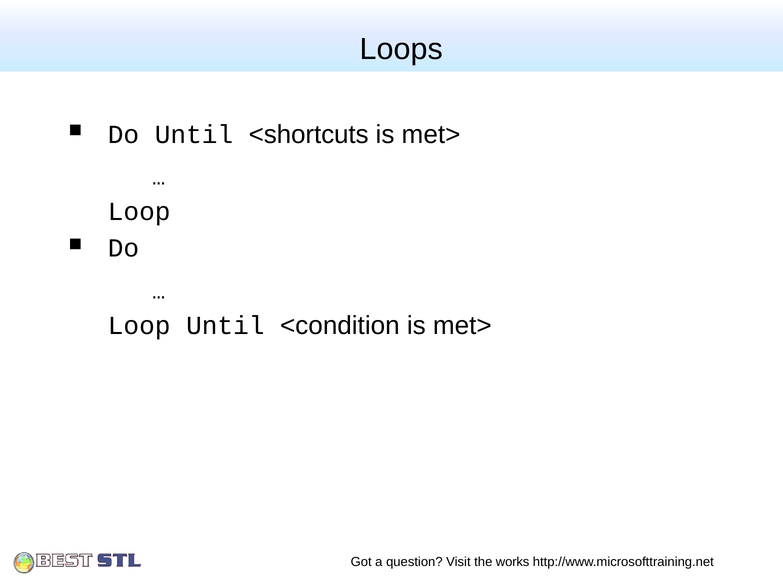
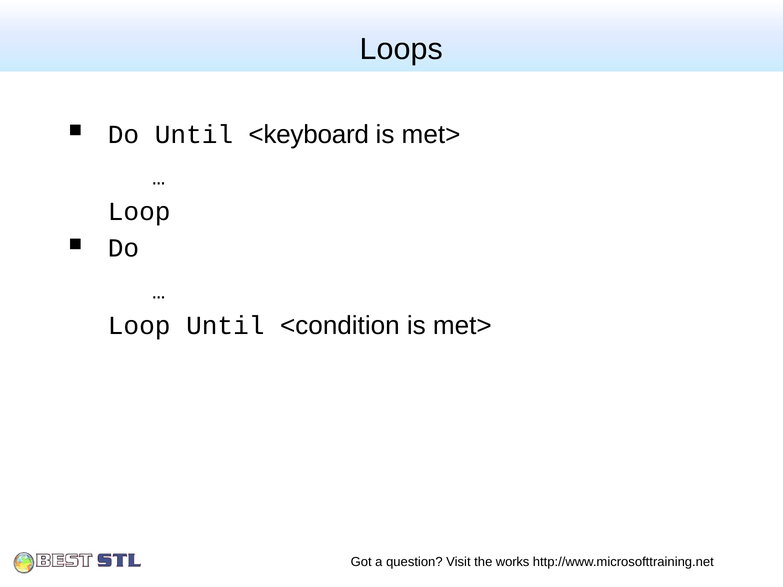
<shortcuts: <shortcuts -> <keyboard (309, 135)
